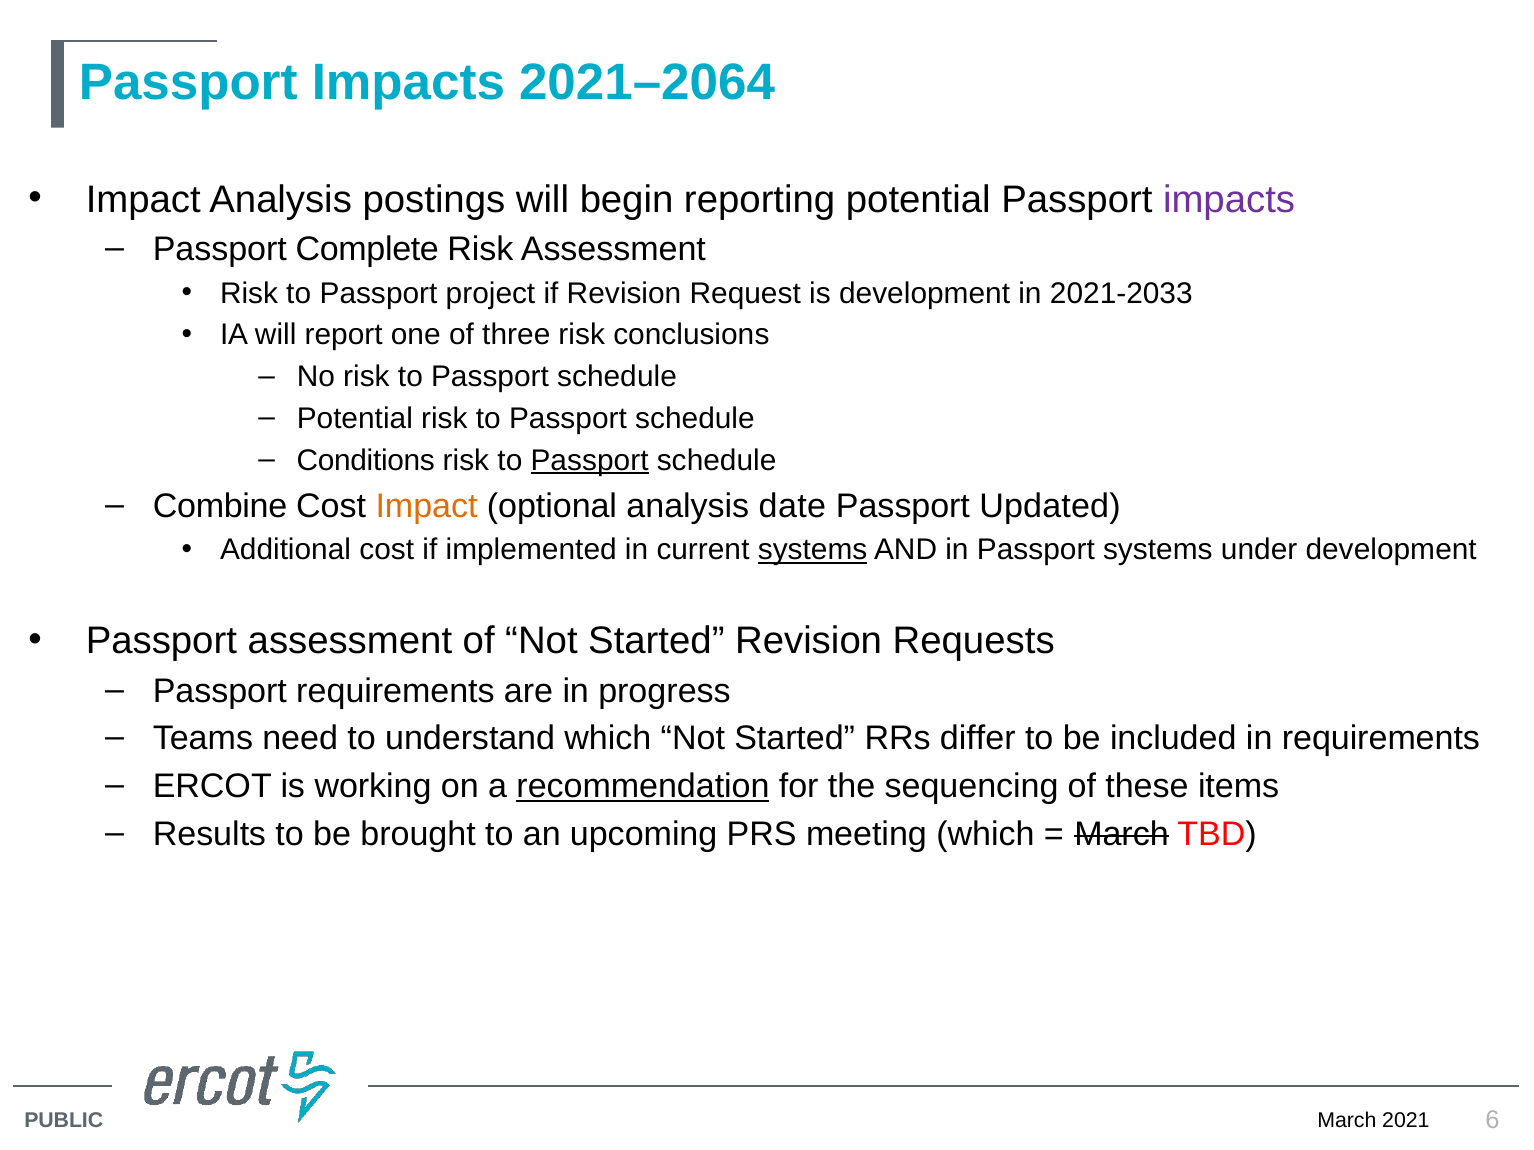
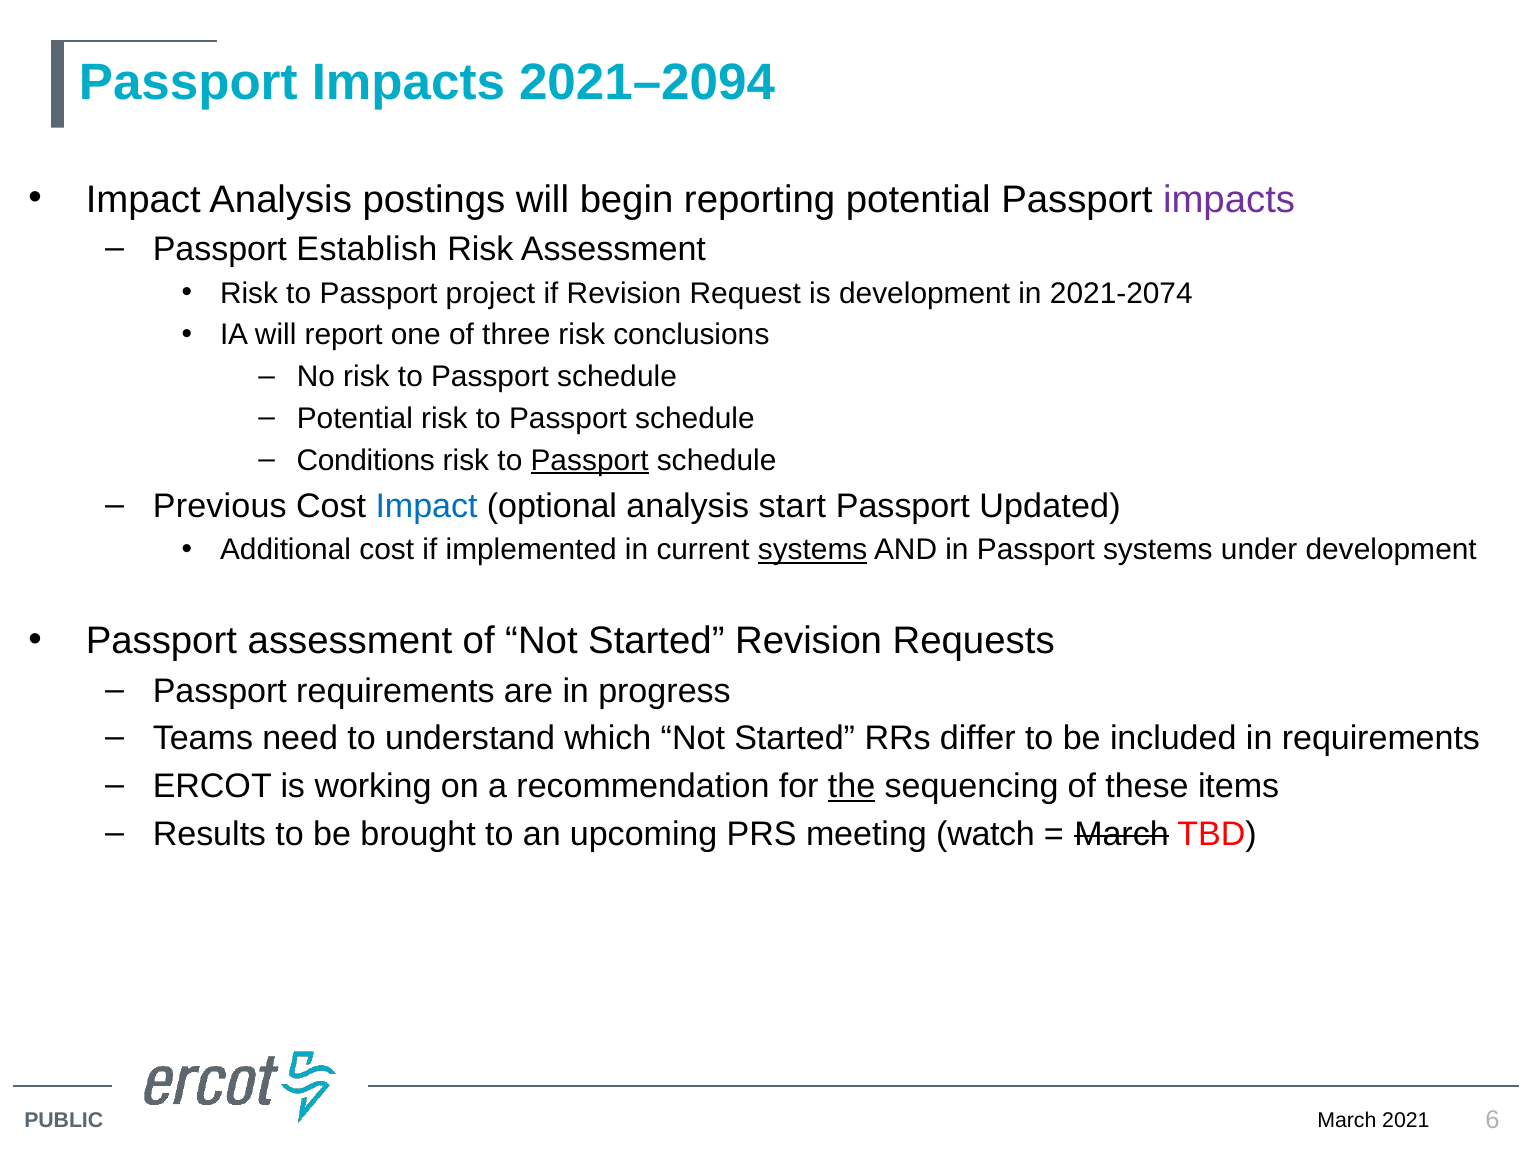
2021–2064: 2021–2064 -> 2021–2094 (647, 83)
Complete: Complete -> Establish (367, 249)
2021-2033: 2021-2033 -> 2021-2074 (1121, 293)
Combine: Combine -> Previous (220, 506)
Impact colour: orange -> blue (427, 506)
date: date -> start (792, 506)
recommendation underline: present -> none (643, 786)
the underline: none -> present (852, 786)
meeting which: which -> watch (986, 834)
